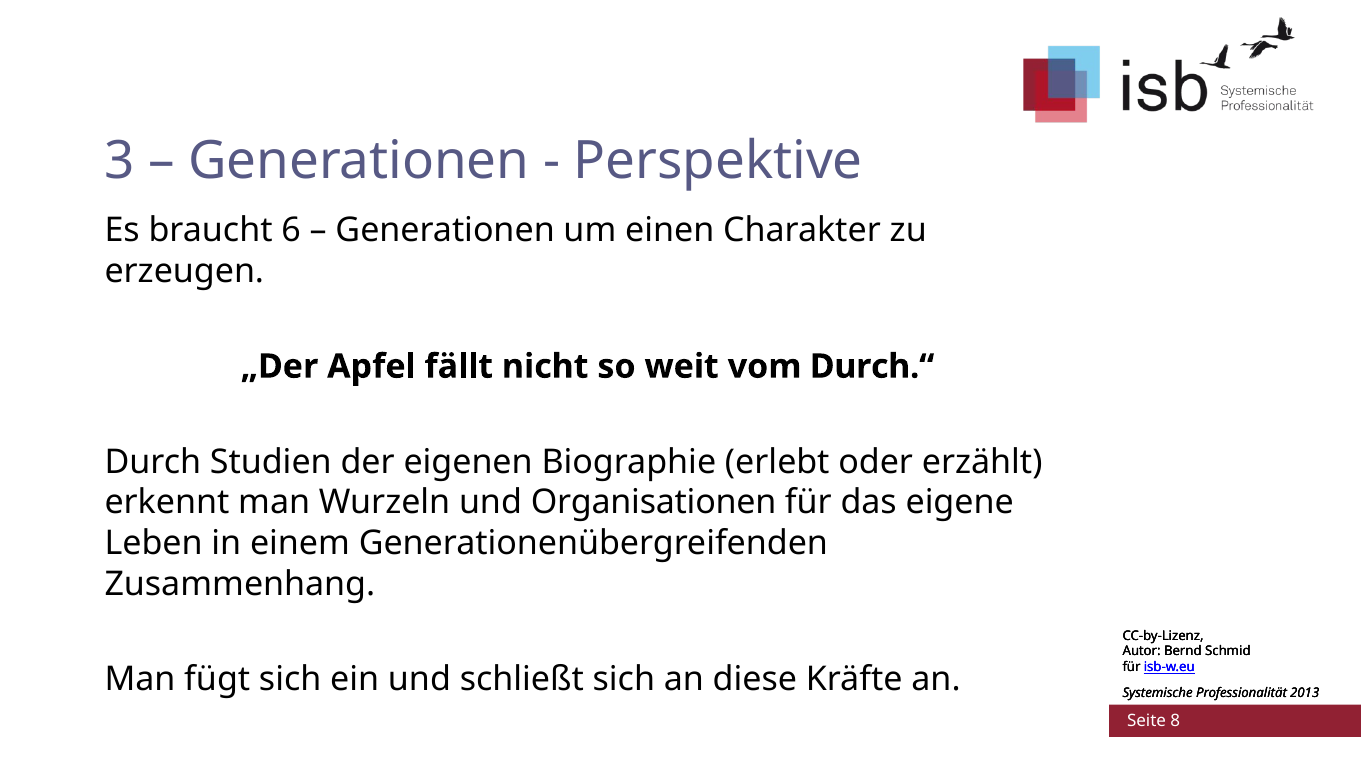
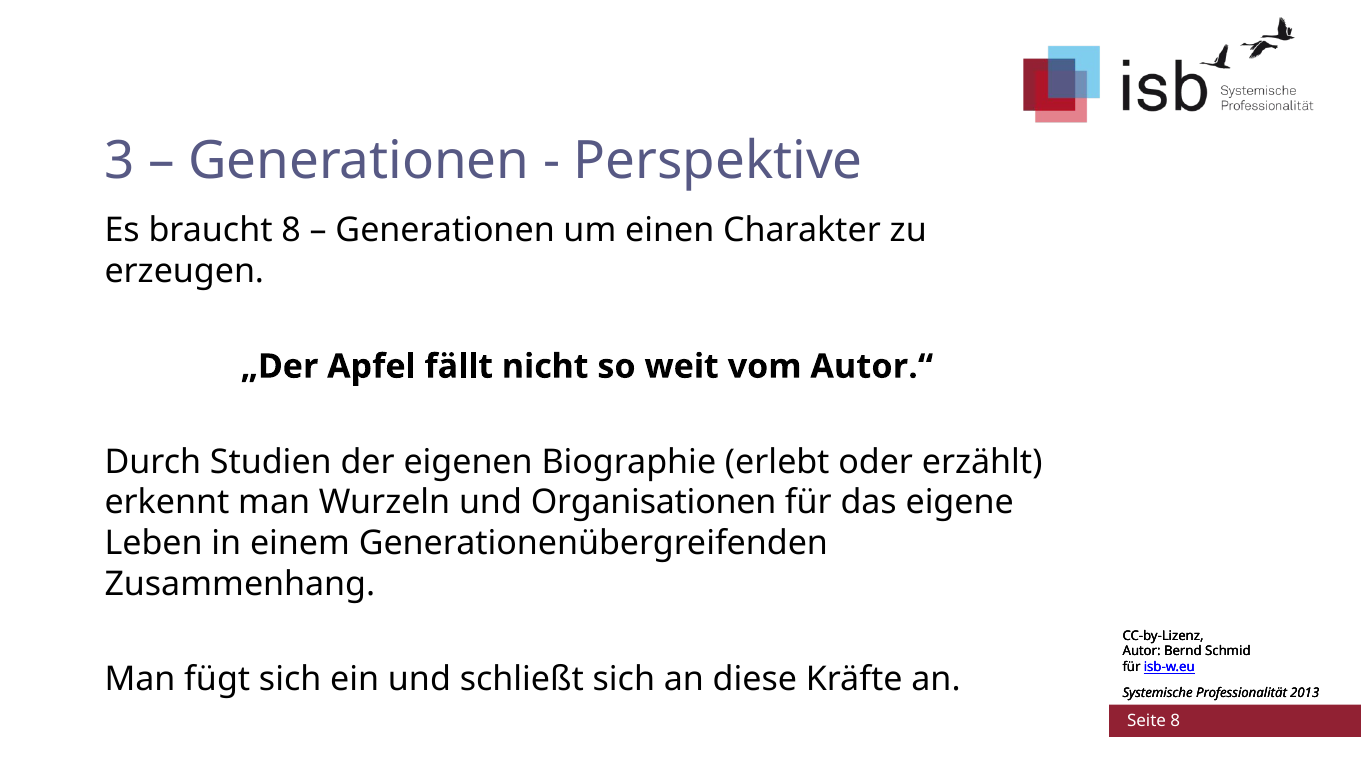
braucht 6: 6 -> 8 (291, 230)
Durch.“: Durch.“ -> Autor.“ (872, 366)
